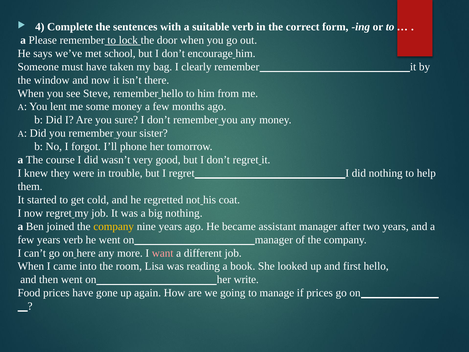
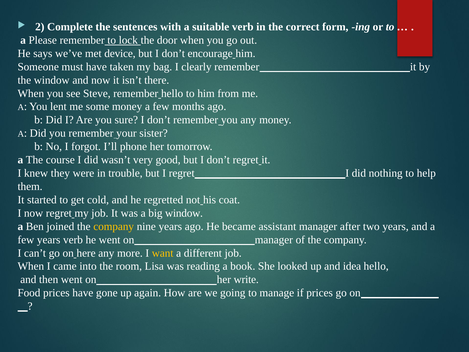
4: 4 -> 2 (40, 27)
school: school -> device (120, 53)
big nothing: nothing -> window (184, 213)
want colour: pink -> yellow (163, 253)
first: first -> idea (352, 266)
